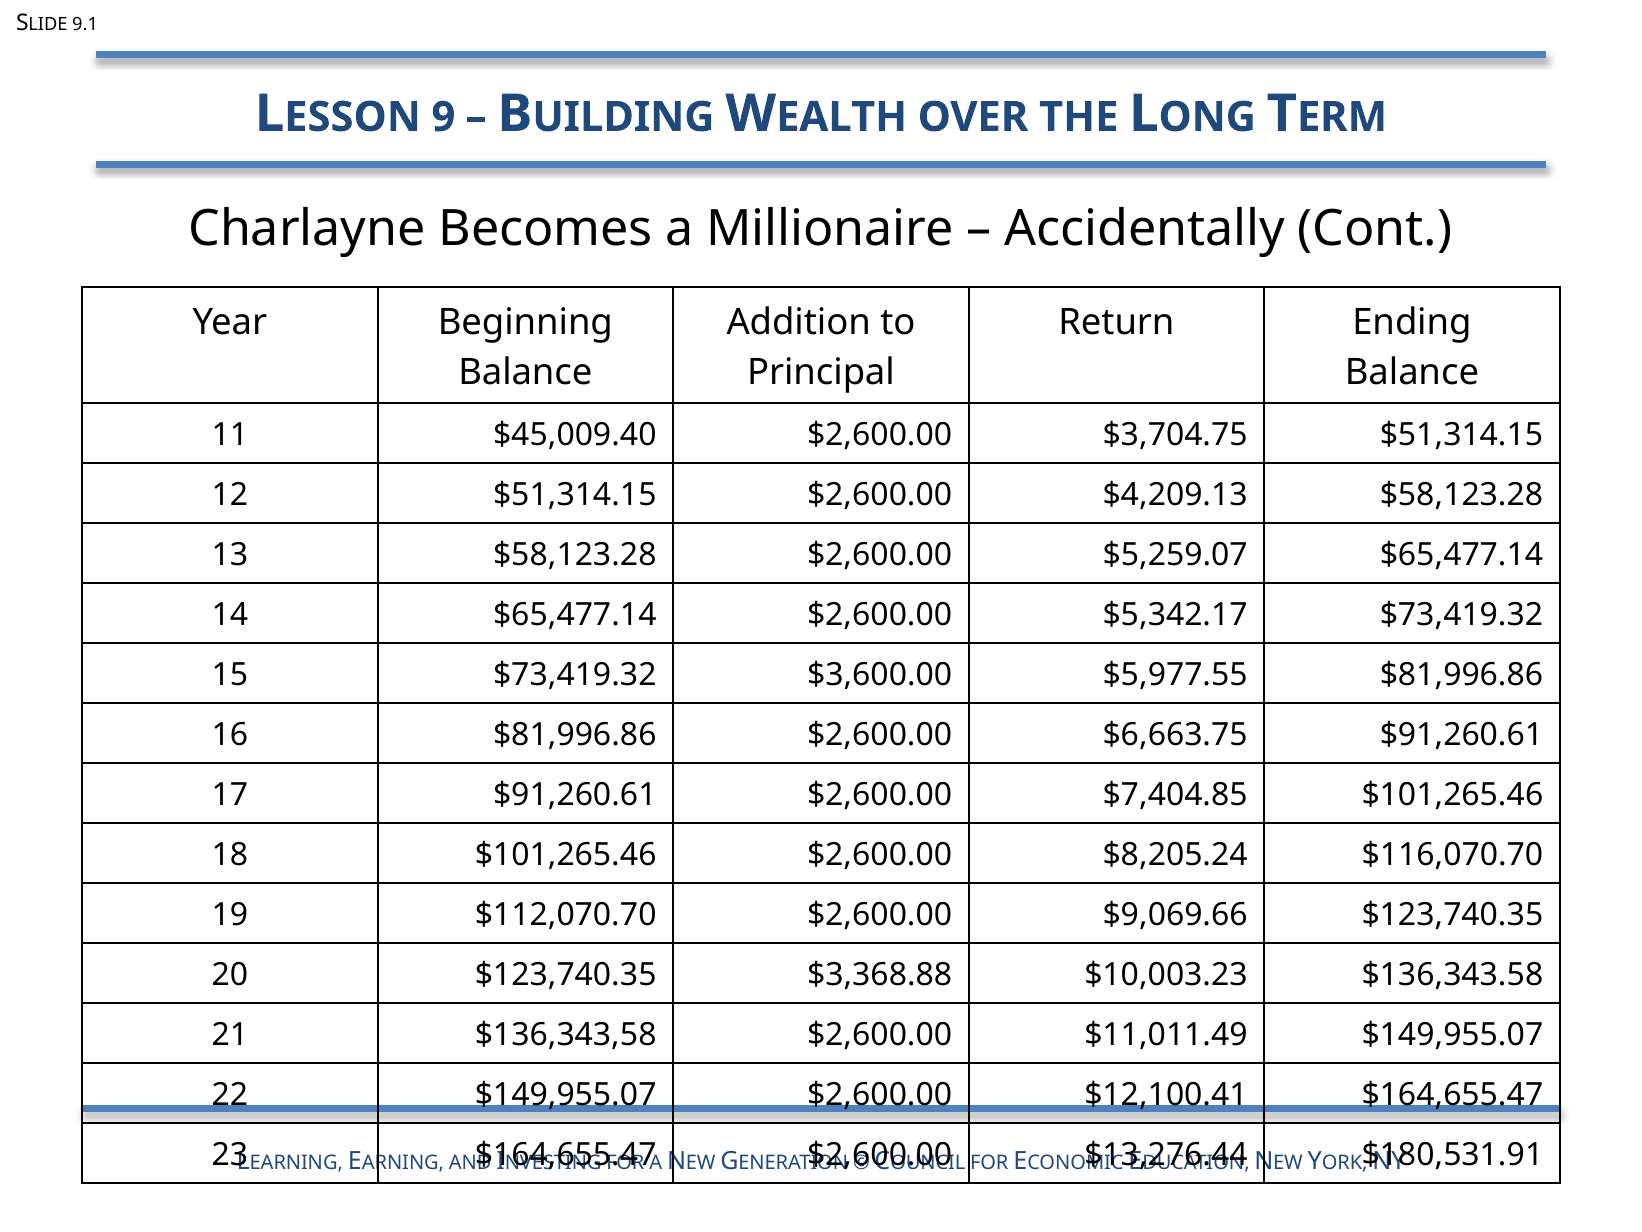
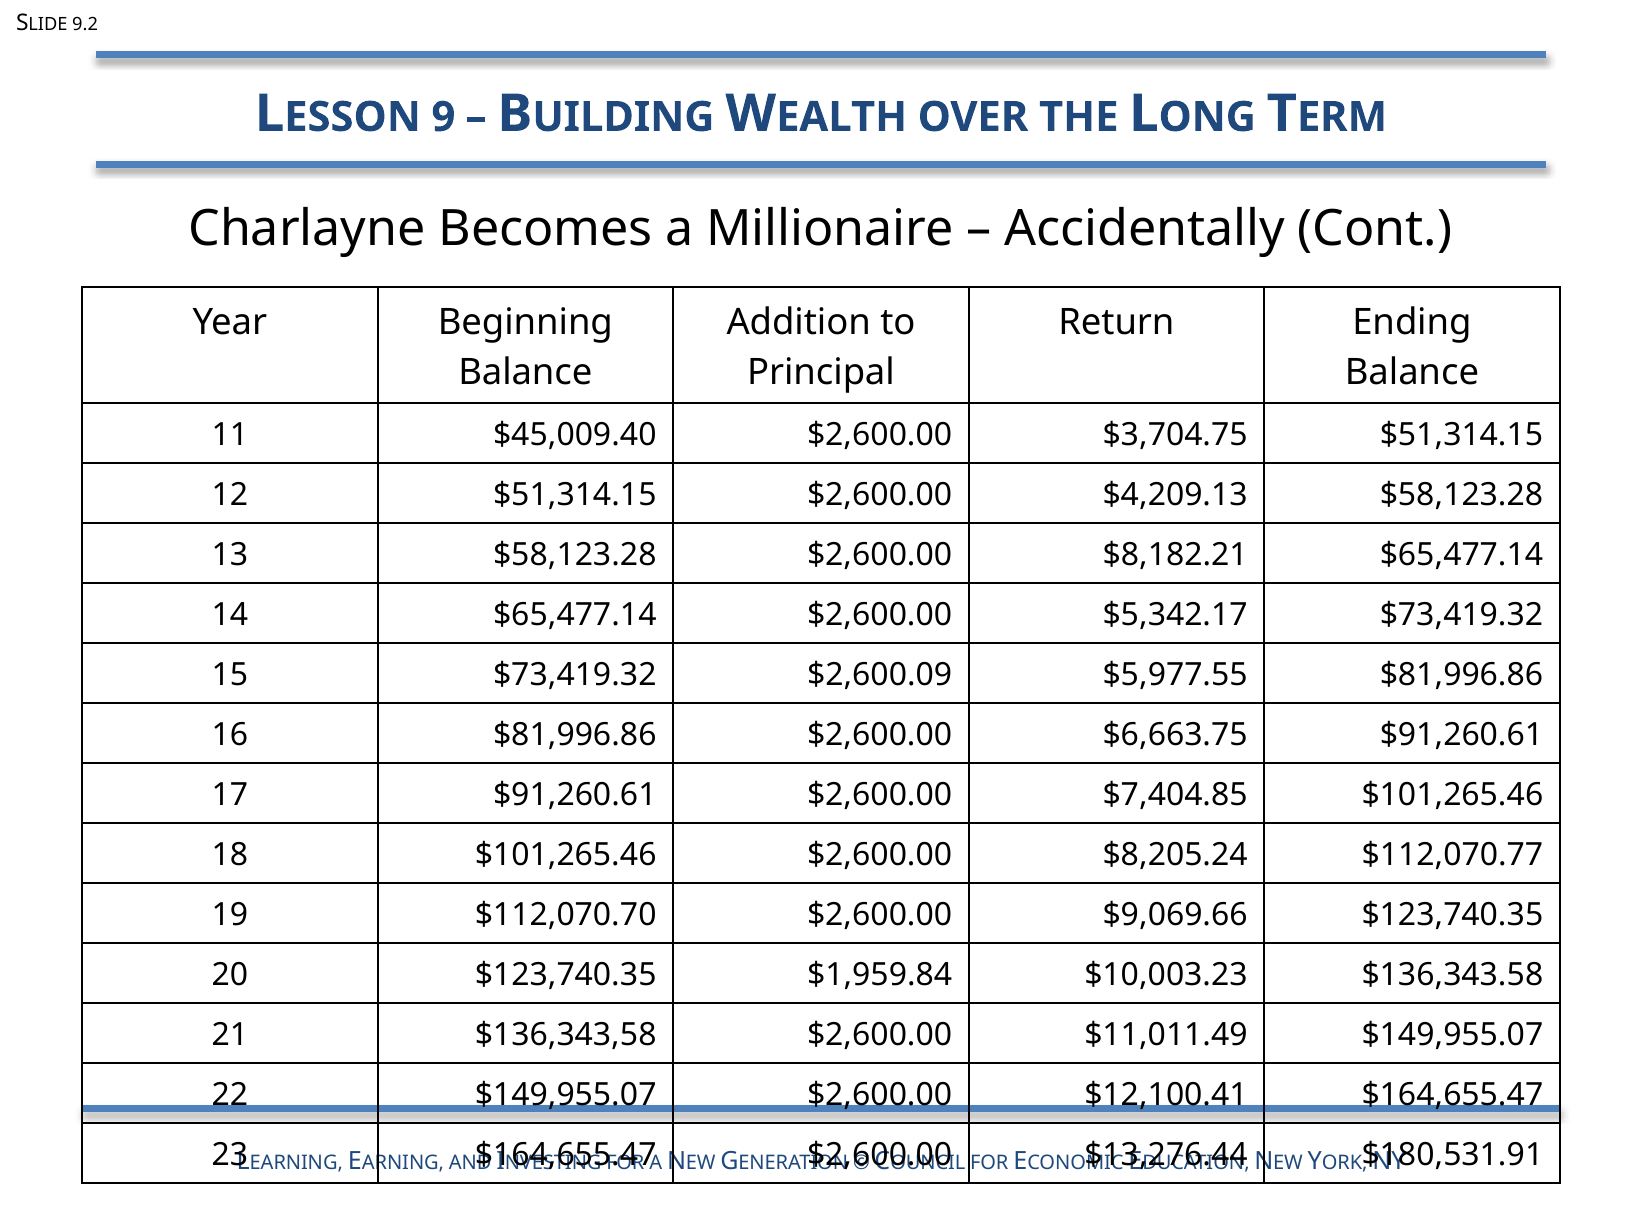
9.1: 9.1 -> 9.2 (85, 25)
$5,259.07: $5,259.07 -> $8,182.21 (1175, 555)
$3,600.00: $3,600.00 -> $2,600.09 (880, 675)
$116,070.70: $116,070.70 -> $112,070.77 (1452, 855)
$3,368.88: $3,368.88 -> $1,959.84 (880, 975)
